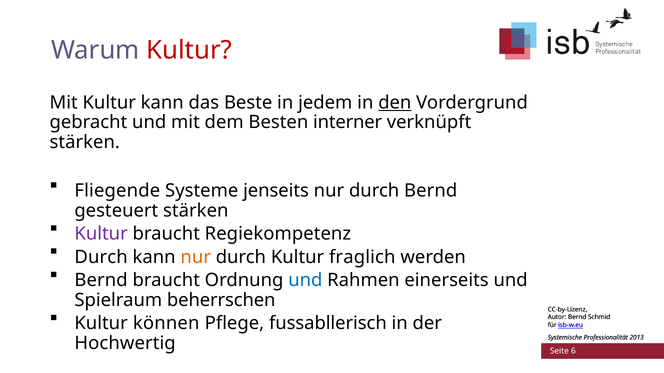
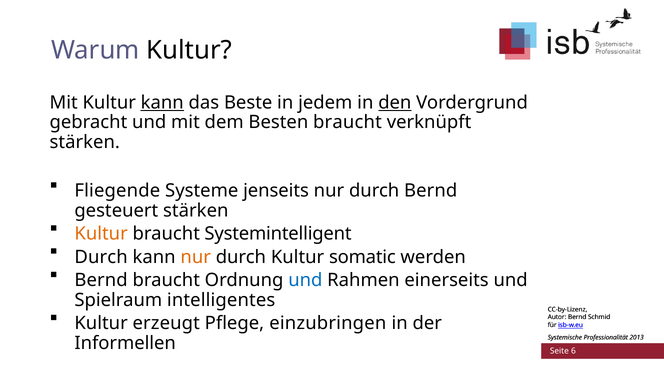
Kultur colour: red -> black (189, 51)
kann underline: none -> present (162, 103)
Besten interner: interner -> braucht (347, 123)
Kultur colour: purple -> orange (101, 234)
Regiekompetenz: Regiekompetenz -> Systemintelligent (278, 234)
fraglich: fraglich -> somatic (362, 257)
beherrschen: beherrschen -> intelligentes (221, 301)
können: können -> erzeugt (166, 324)
fussabllerisch: fussabllerisch -> einzubringen (328, 324)
Hochwertig: Hochwertig -> Informellen (125, 344)
